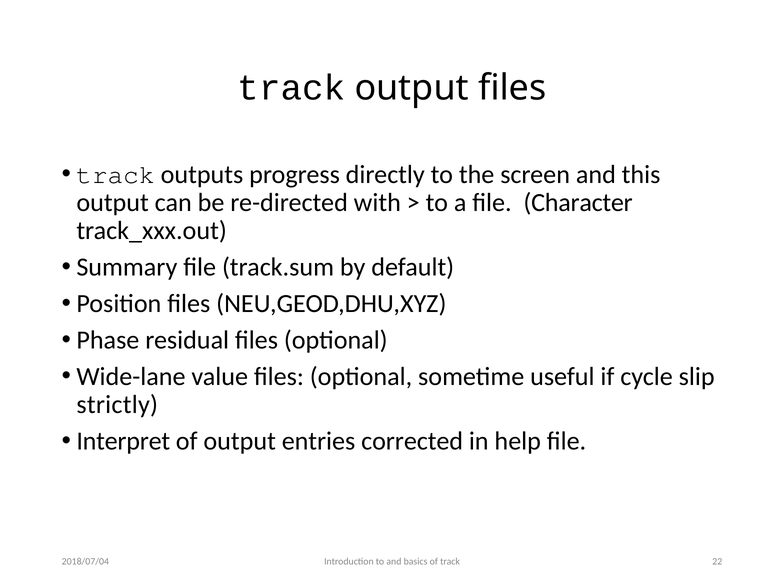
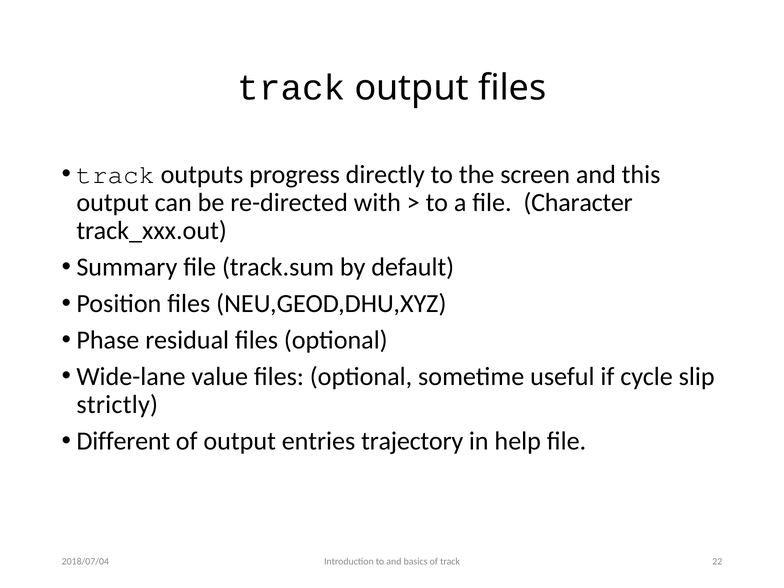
Interpret: Interpret -> Different (123, 441)
corrected: corrected -> trajectory (412, 441)
